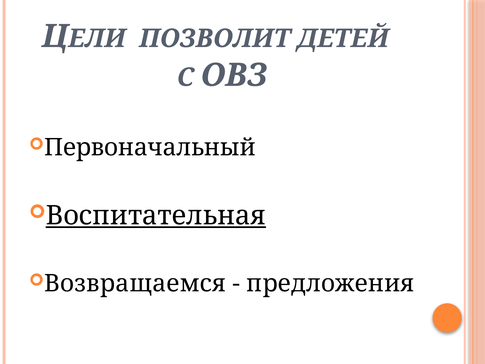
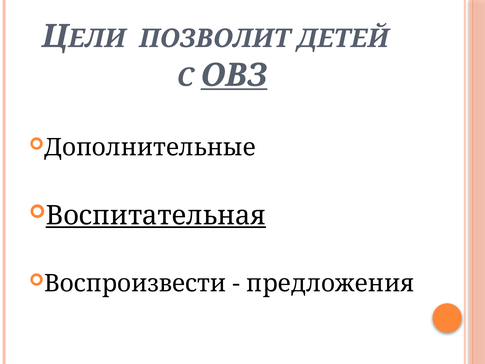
ОВЗ underline: none -> present (234, 75)
Первоначальный: Первоначальный -> Дополнительные (150, 147)
Возвращаемся: Возвращаемся -> Воспроизвести (135, 283)
